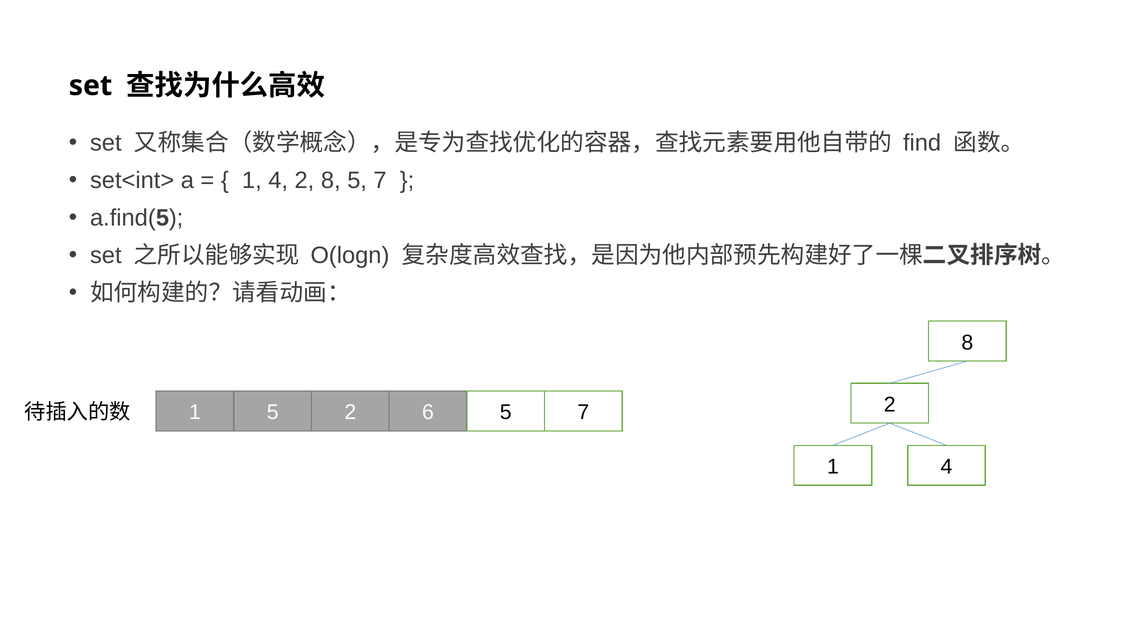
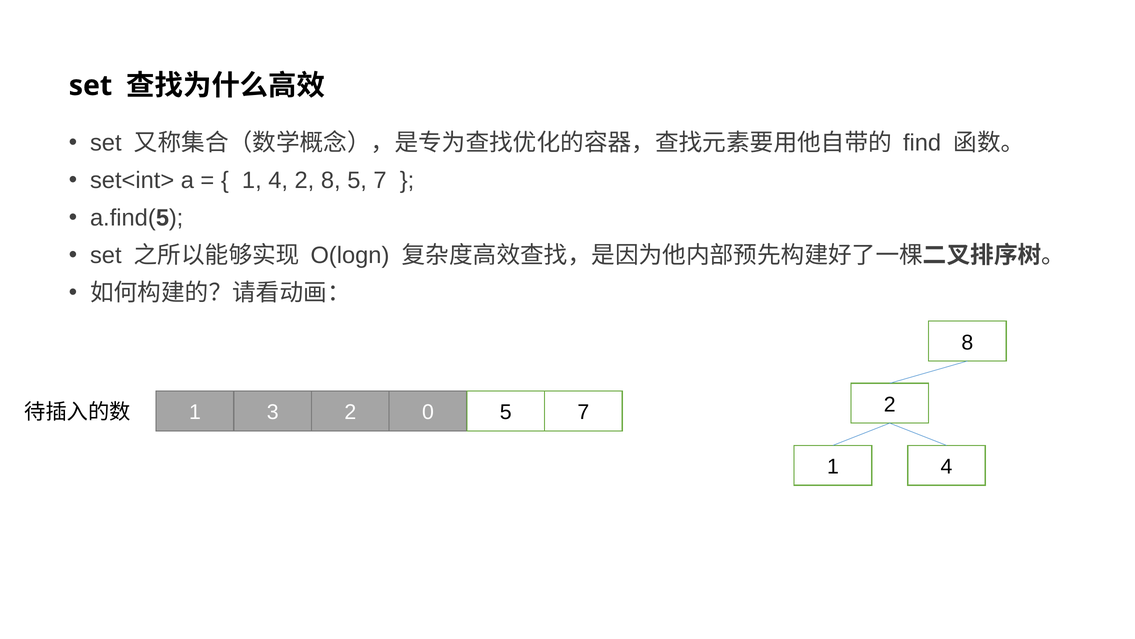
1 5: 5 -> 3 (273, 412)
6: 6 -> 0 (428, 412)
